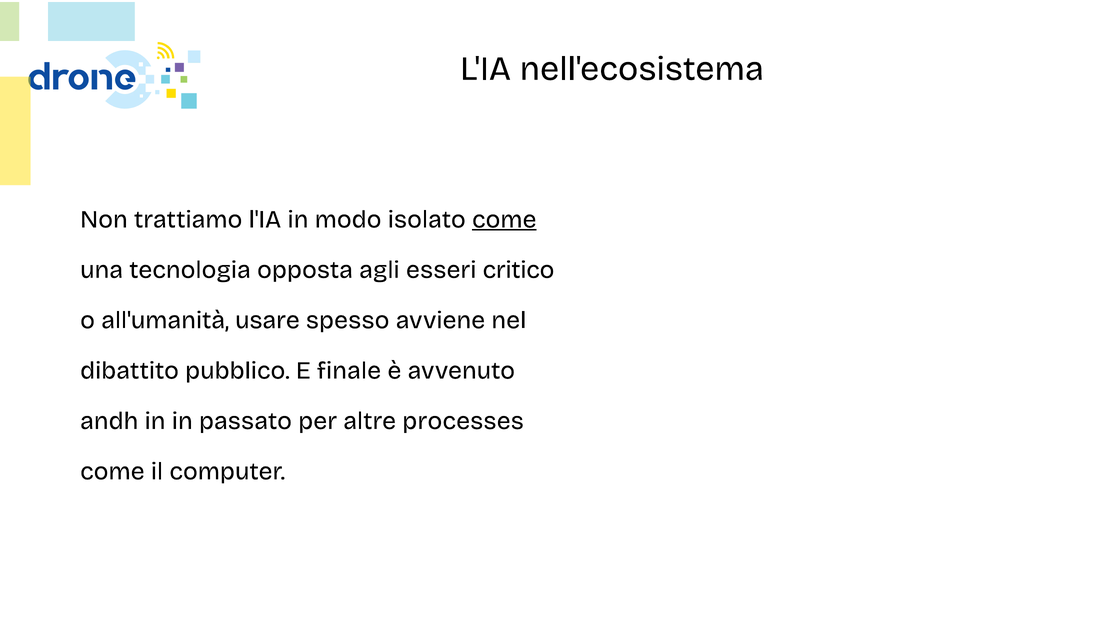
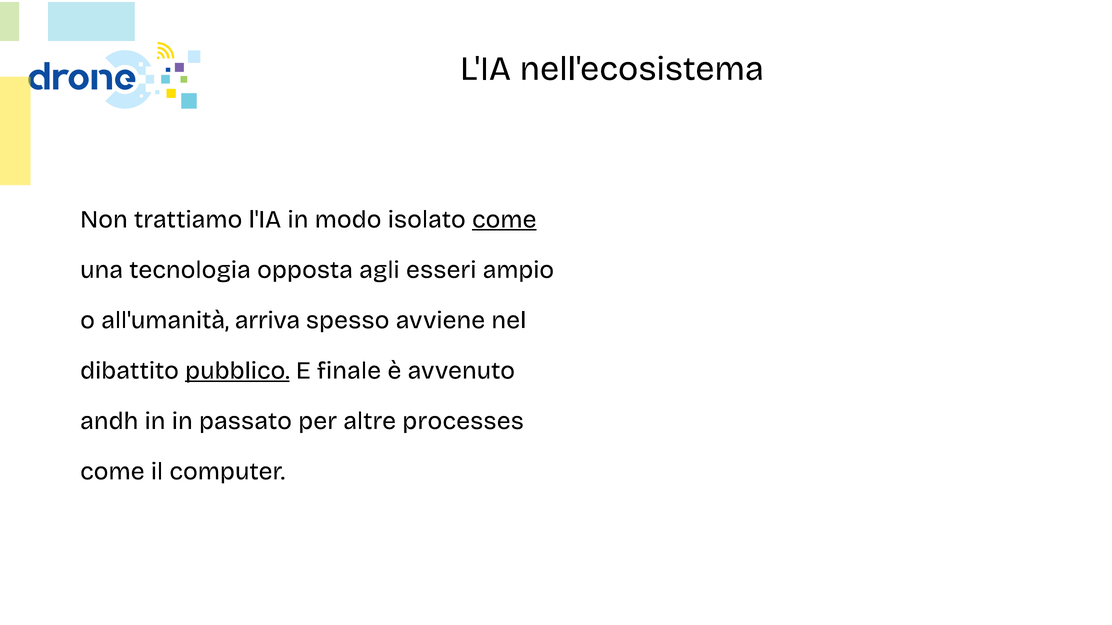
critico: critico -> ampio (518, 270)
usare: usare -> arriva (267, 320)
pubblico underline: none -> present (237, 371)
